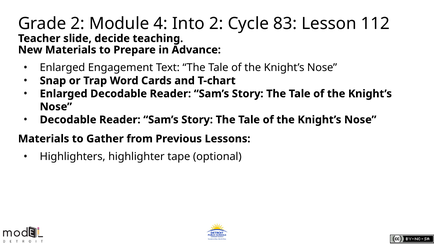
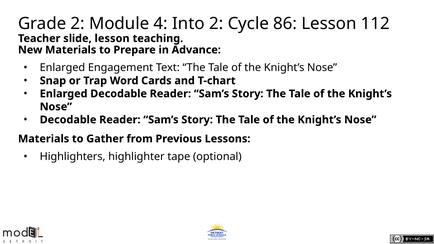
83: 83 -> 86 (285, 23)
slide decide: decide -> lesson (112, 38)
